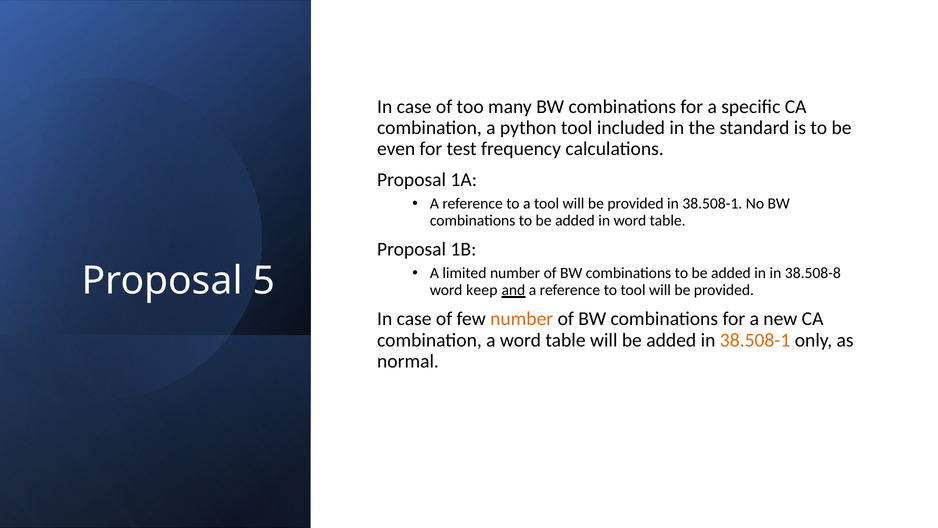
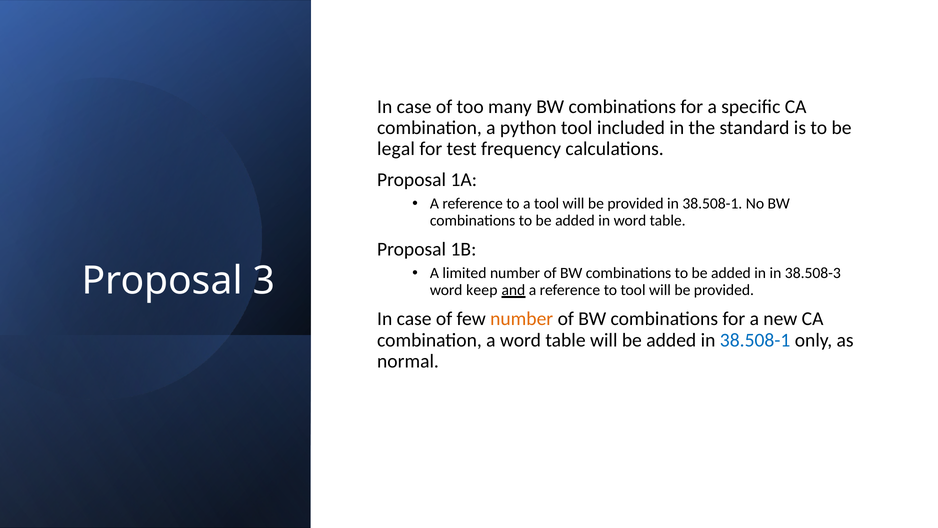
even: even -> legal (396, 149)
38.508-8: 38.508-8 -> 38.508-3 (813, 273)
5: 5 -> 3 (264, 281)
38.508-1 colour: orange -> blue (755, 340)
